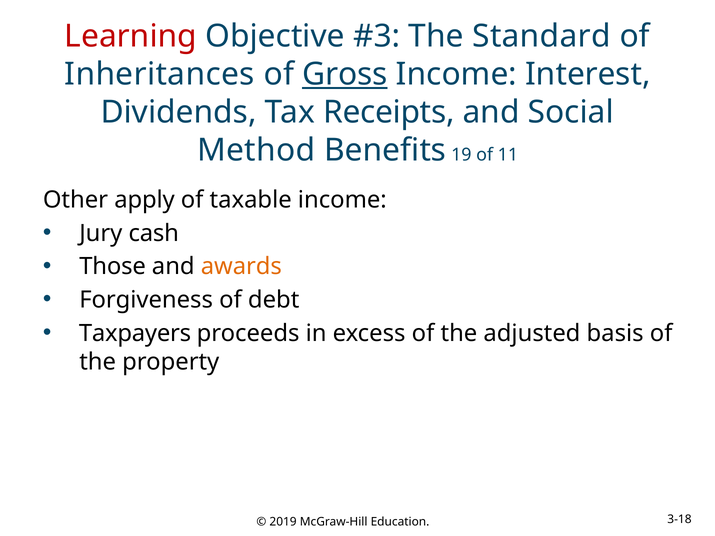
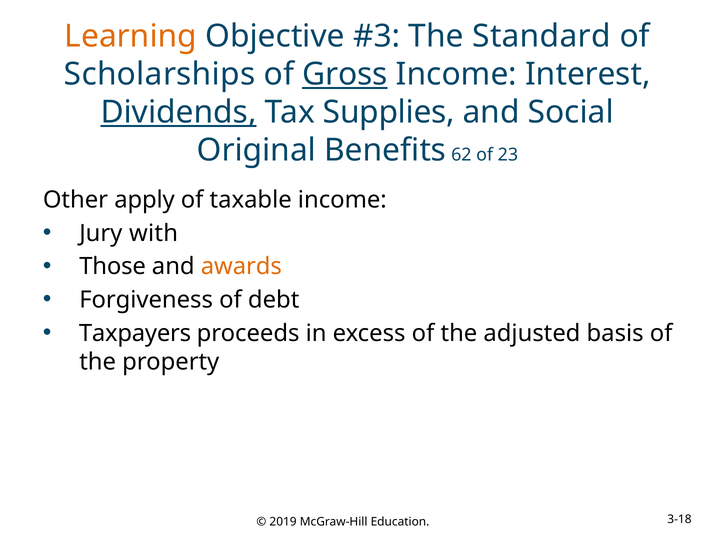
Learning colour: red -> orange (131, 36)
Inheritances: Inheritances -> Scholarships (160, 74)
Dividends underline: none -> present (179, 112)
Receipts: Receipts -> Supplies (389, 112)
Method: Method -> Original (256, 150)
19: 19 -> 62 (461, 155)
11: 11 -> 23 (508, 155)
cash: cash -> with (154, 233)
